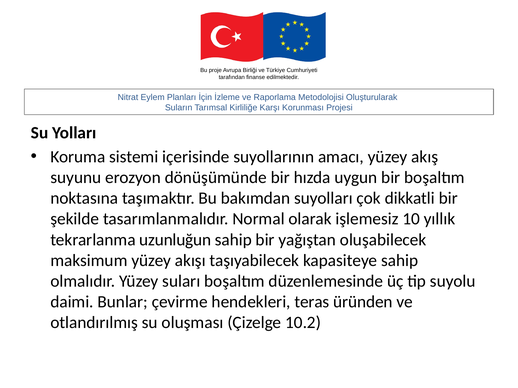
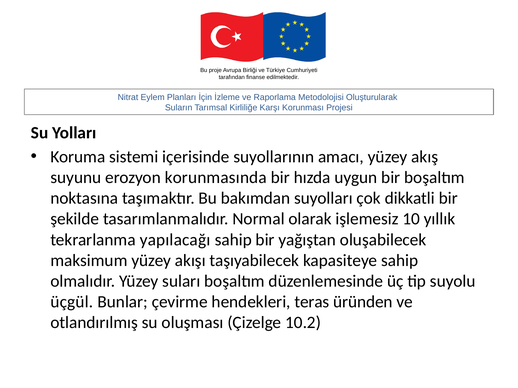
dönüşümünde: dönüşümünde -> korunmasında (216, 178)
uzunluğun: uzunluğun -> yapılacağı (175, 240)
daimi: daimi -> üçgül (72, 302)
